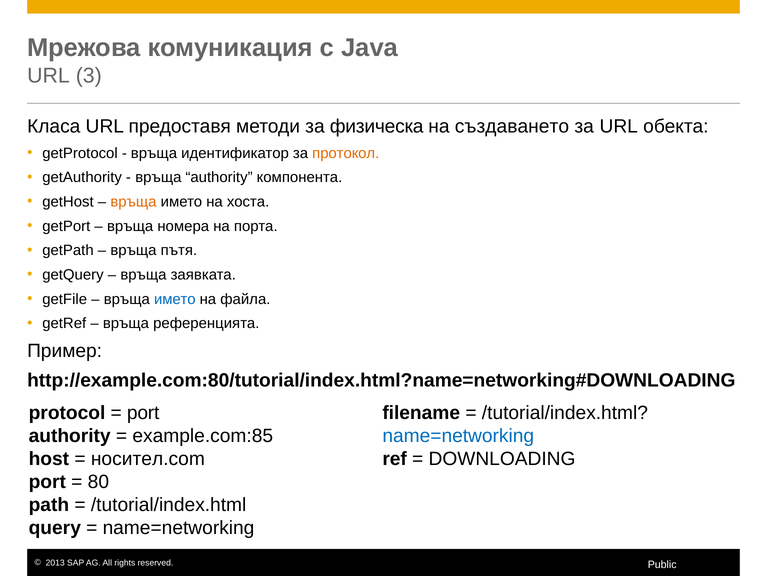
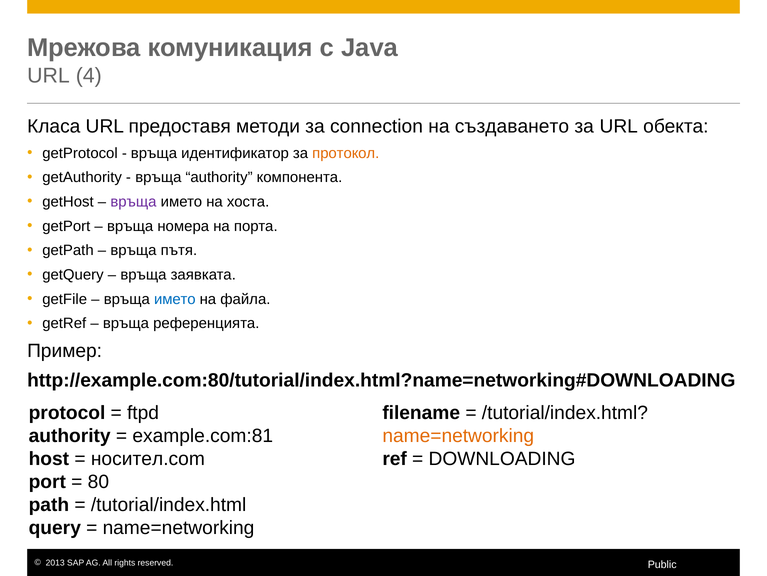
3: 3 -> 4 (89, 76)
физическа: физическа -> connection (376, 126)
връща colour: orange -> purple (133, 202)
port: port -> ftpd (143, 412)
example.com:85: example.com:85 -> example.com:81 (203, 435)
name=networking colour: blue -> orange (458, 435)
